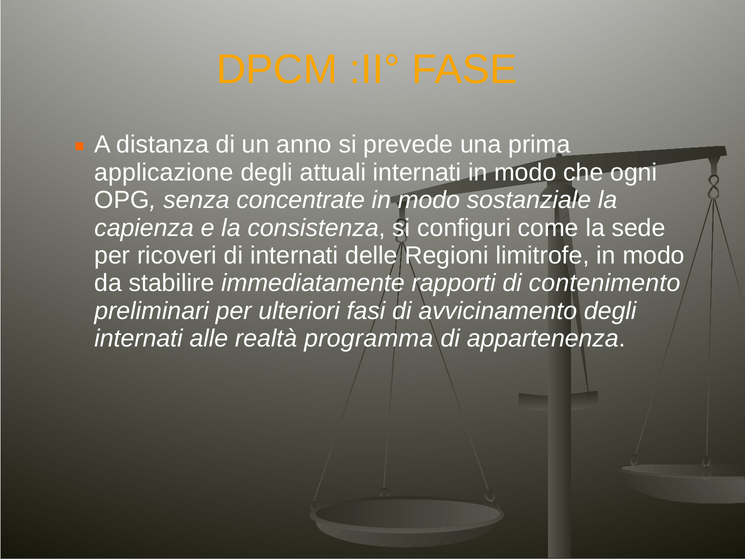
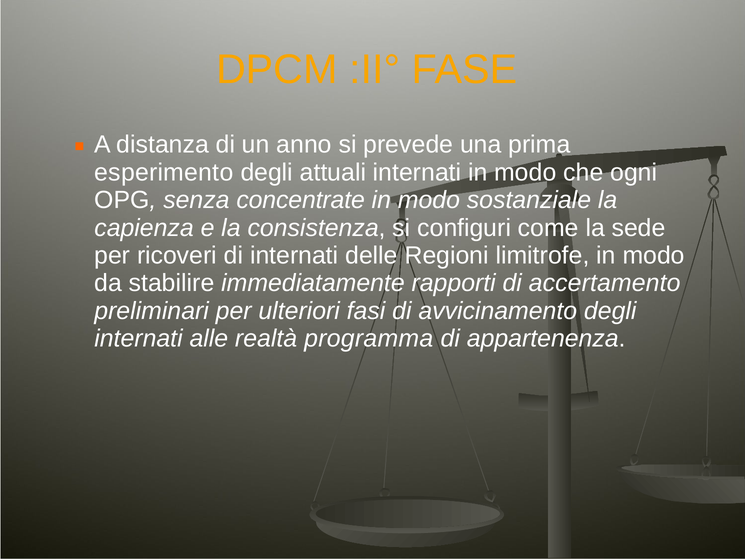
applicazione: applicazione -> esperimento (164, 172)
contenimento: contenimento -> accertamento (605, 283)
